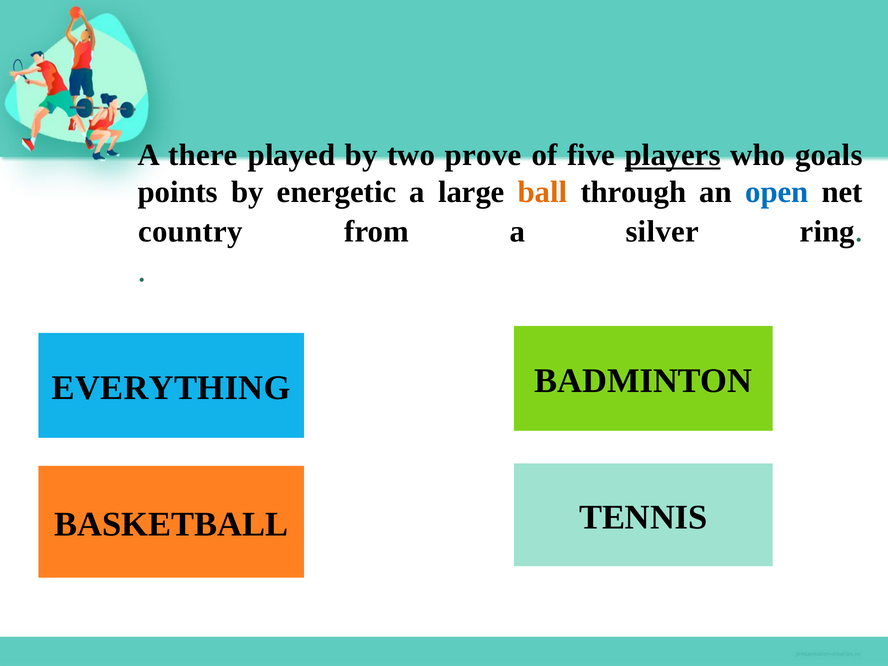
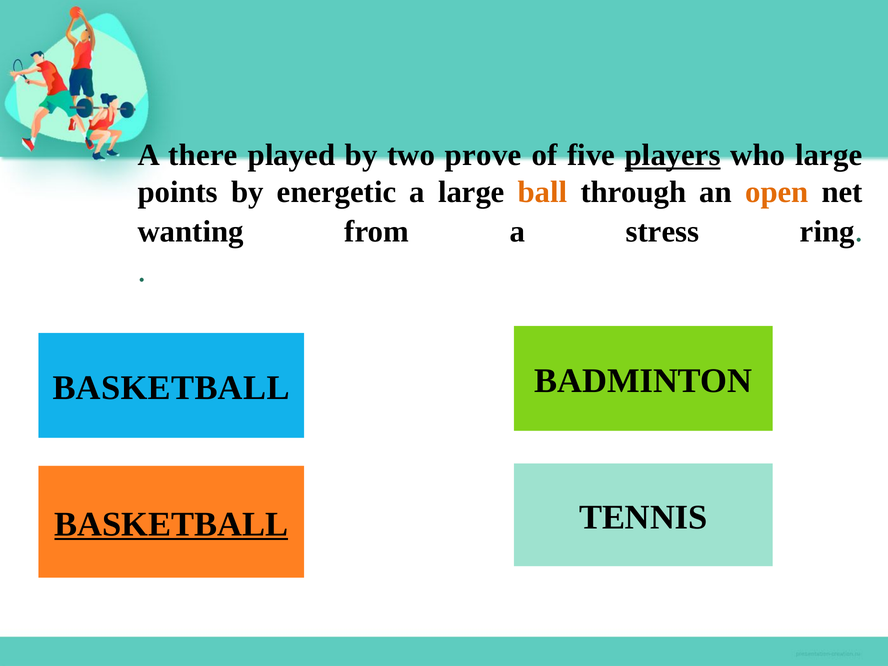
who goals: goals -> large (829, 155)
open colour: blue -> orange (777, 192)
country: country -> wanting (191, 232)
silver: silver -> stress (662, 232)
EVERYTHING: EVERYTHING -> BASKETBALL (171, 388)
BASKETBALL underline: none -> present (171, 524)
